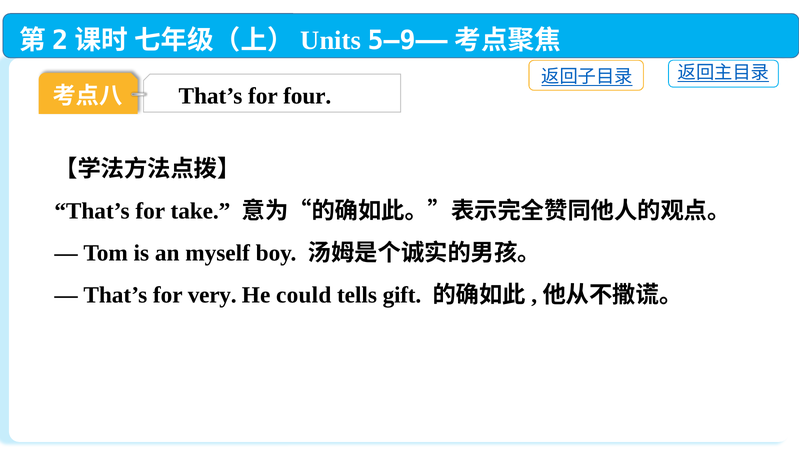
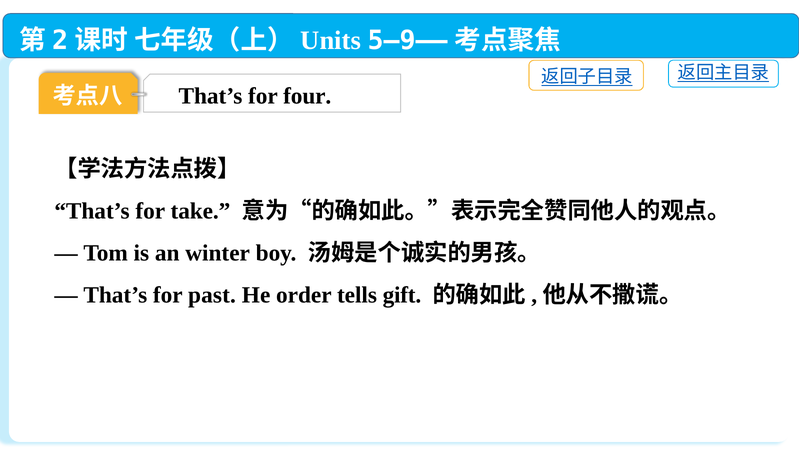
myself: myself -> winter (218, 253)
very: very -> past (212, 295)
could: could -> order (304, 295)
